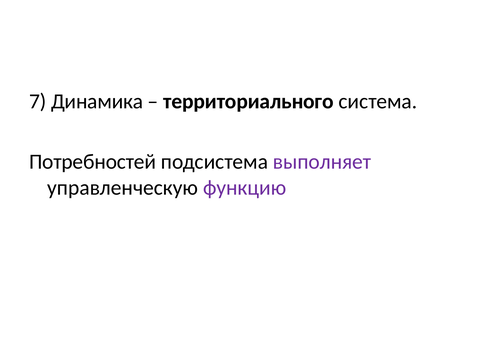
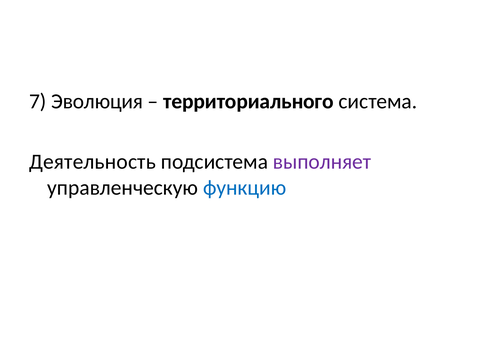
Динамика: Динамика -> Эволюция (97, 102)
Потребностей: Потребностей -> Деятельность (92, 162)
функцию colour: purple -> blue (245, 188)
